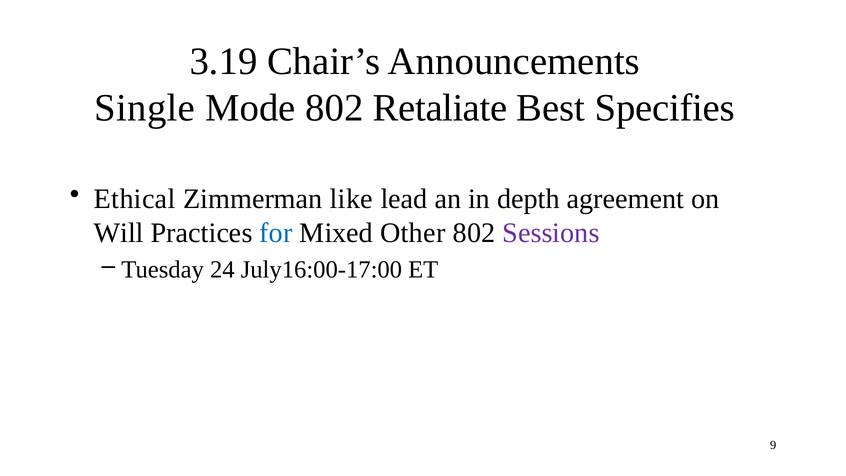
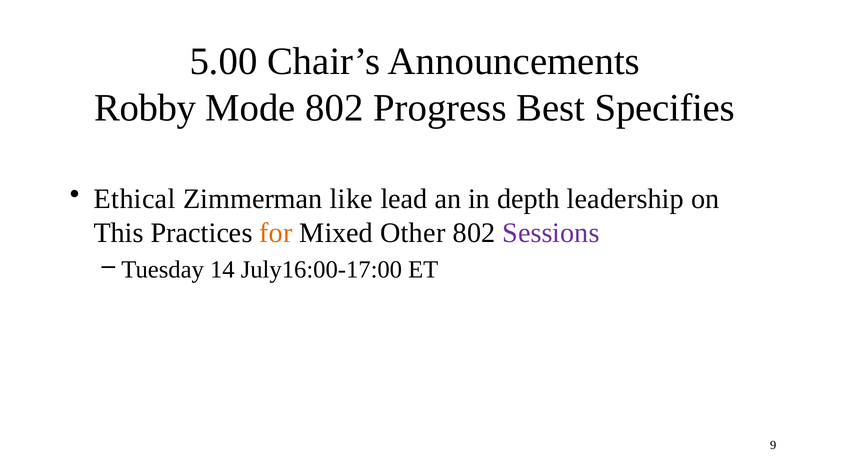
3.19: 3.19 -> 5.00 (223, 61)
Single: Single -> Robby (145, 108)
Retaliate: Retaliate -> Progress (440, 108)
agreement: agreement -> leadership (625, 199)
Will: Will -> This (119, 233)
for colour: blue -> orange (276, 233)
24: 24 -> 14 (222, 269)
